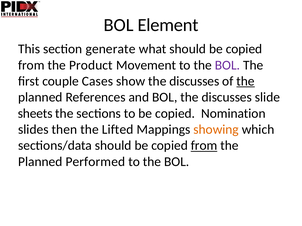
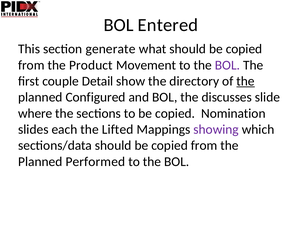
Element: Element -> Entered (168, 25)
Cases: Cases -> Detail (98, 81)
show the discusses: discusses -> directory (194, 81)
References: References -> Configured (96, 97)
sheets: sheets -> where (35, 114)
then: then -> each (64, 130)
showing colour: orange -> purple (216, 130)
from underline: present -> none (204, 146)
